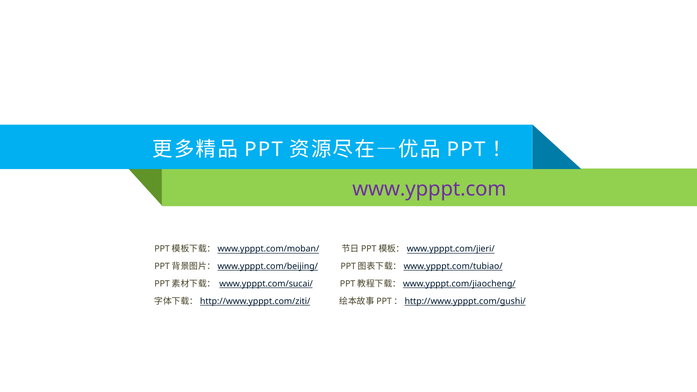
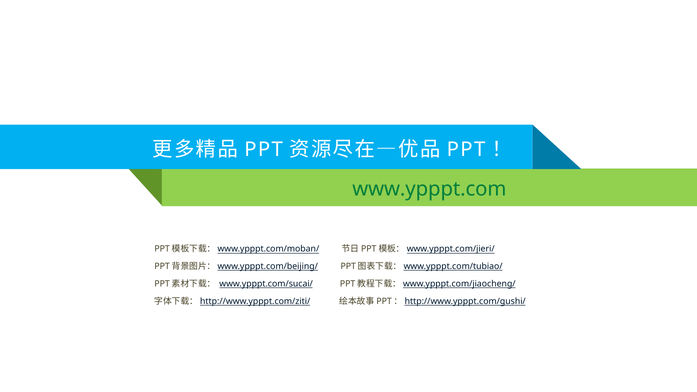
www.ypppt.com colour: purple -> green (429, 189)
